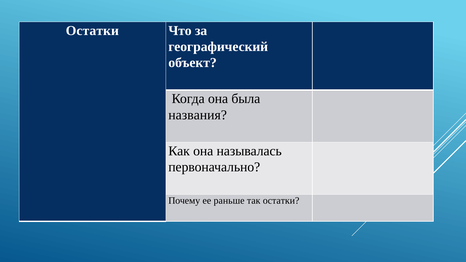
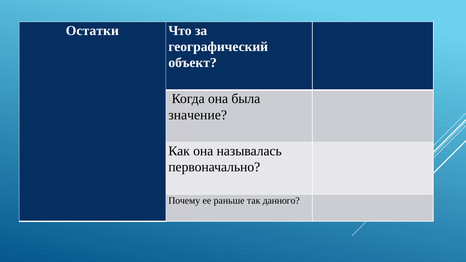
названия: названия -> значение (198, 115)
так остатки: остатки -> данного (281, 201)
